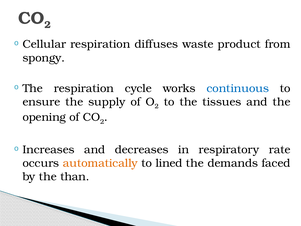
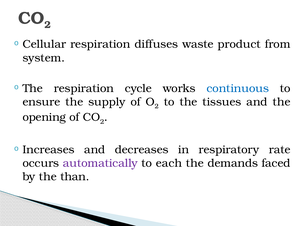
spongy: spongy -> system (44, 58)
automatically colour: orange -> purple (100, 163)
lined: lined -> each (169, 163)
